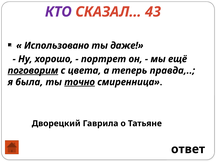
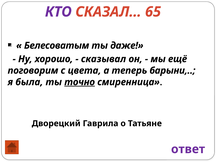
43: 43 -> 65 (153, 12)
Использовано: Использовано -> Белесоватым (57, 46)
портрет: портрет -> сказывал (104, 59)
поговорим underline: present -> none (33, 71)
правда: правда -> барыни (172, 71)
ответ colour: black -> purple (188, 149)
